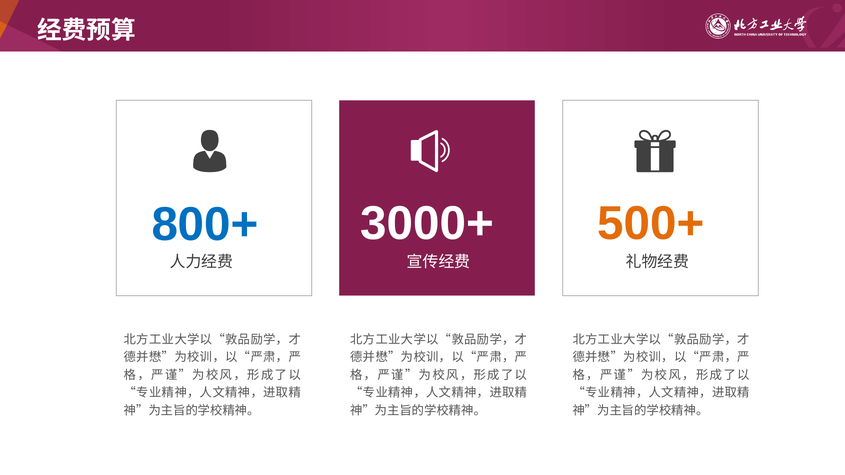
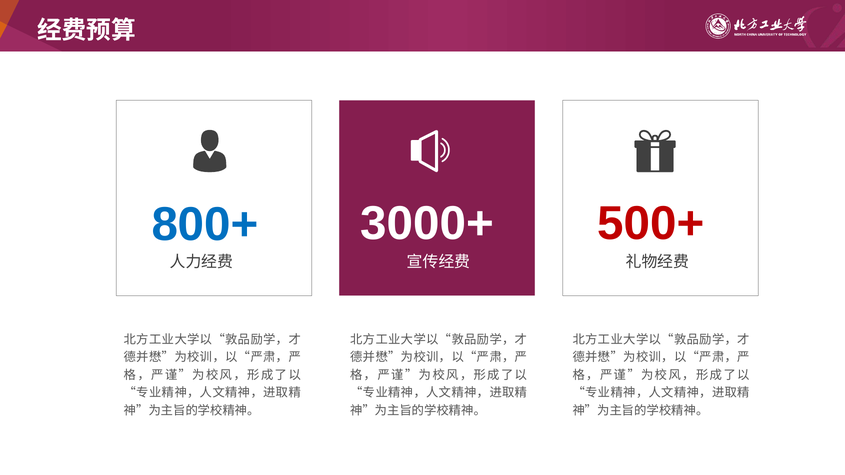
500+ colour: orange -> red (651, 224)
